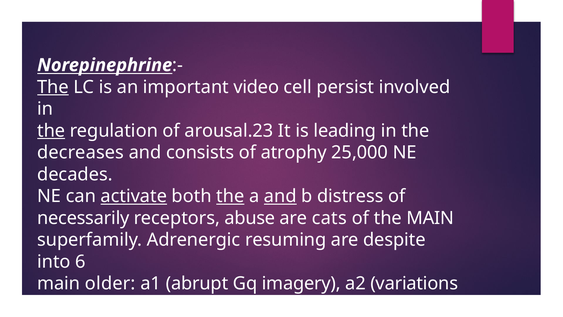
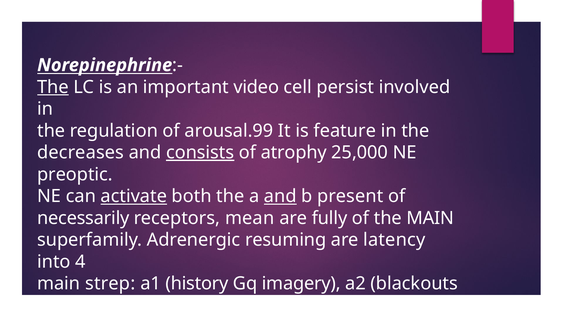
the underline: present -> none (51, 131)
arousal.23: arousal.23 -> arousal.99 (229, 131)
leading: leading -> feature (345, 131)
consists underline: none -> present (200, 152)
decades: decades -> preoptic (75, 174)
the underline: present -> none (230, 196)
distress: distress -> present (350, 196)
abuse: abuse -> mean (250, 218)
cats: cats -> fully (330, 218)
despite: despite -> latency (394, 240)
6: 6 -> 4 (80, 262)
older: older -> strep (110, 283)
abrupt: abrupt -> history (197, 283)
variations: variations -> blackouts (414, 283)
